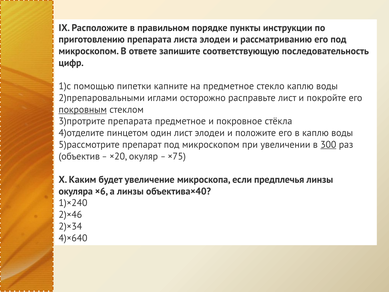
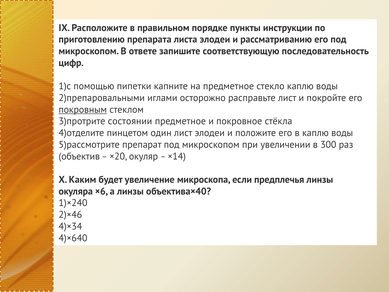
3)протрите препарата: препарата -> состоянии (130, 121)
300 underline: present -> none (328, 144)
×75: ×75 -> ×14 (177, 156)
2)×34: 2)×34 -> 4)×34 (70, 226)
